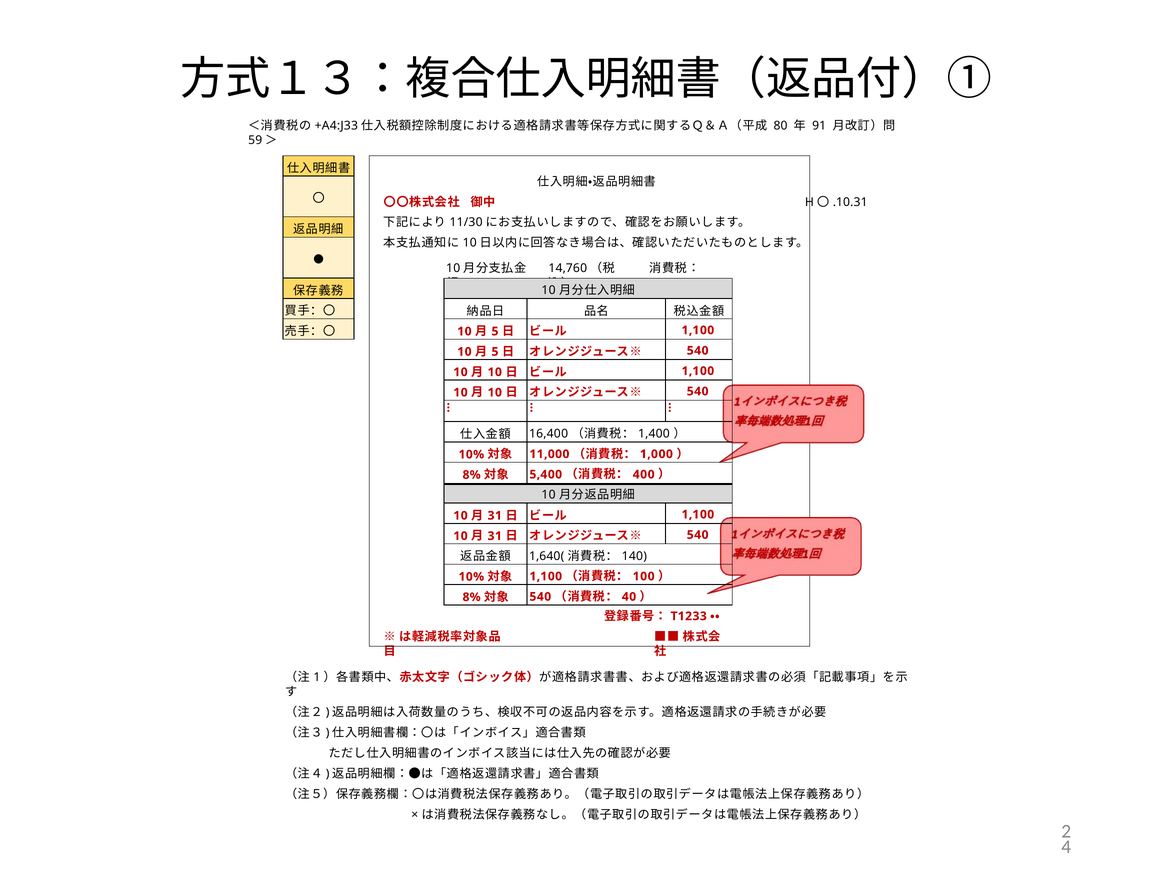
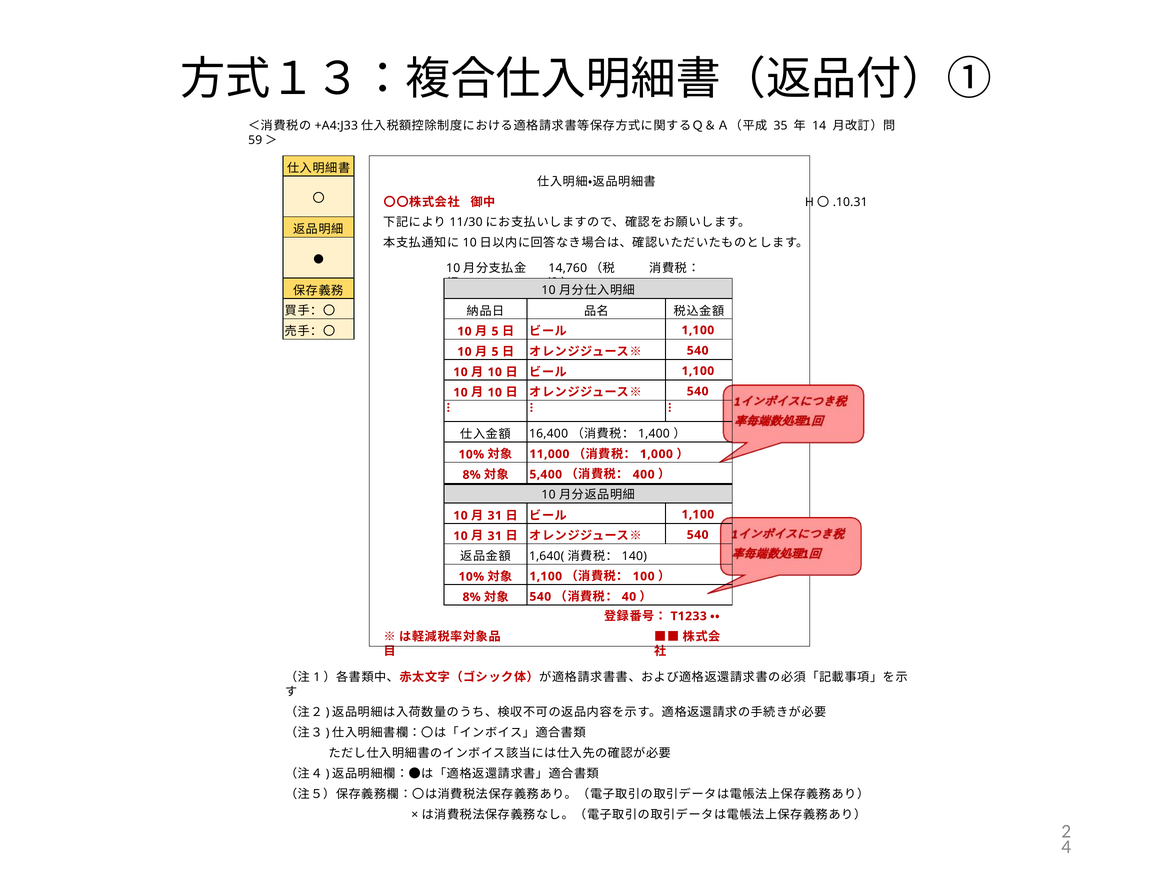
80: 80 -> 35 (781, 126)
91: 91 -> 14 (819, 126)
